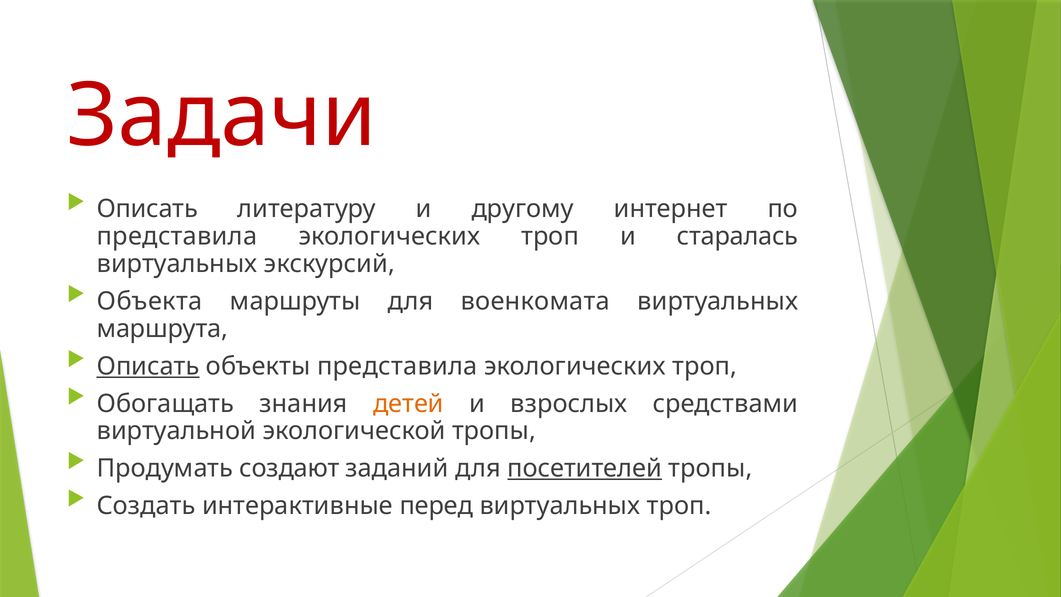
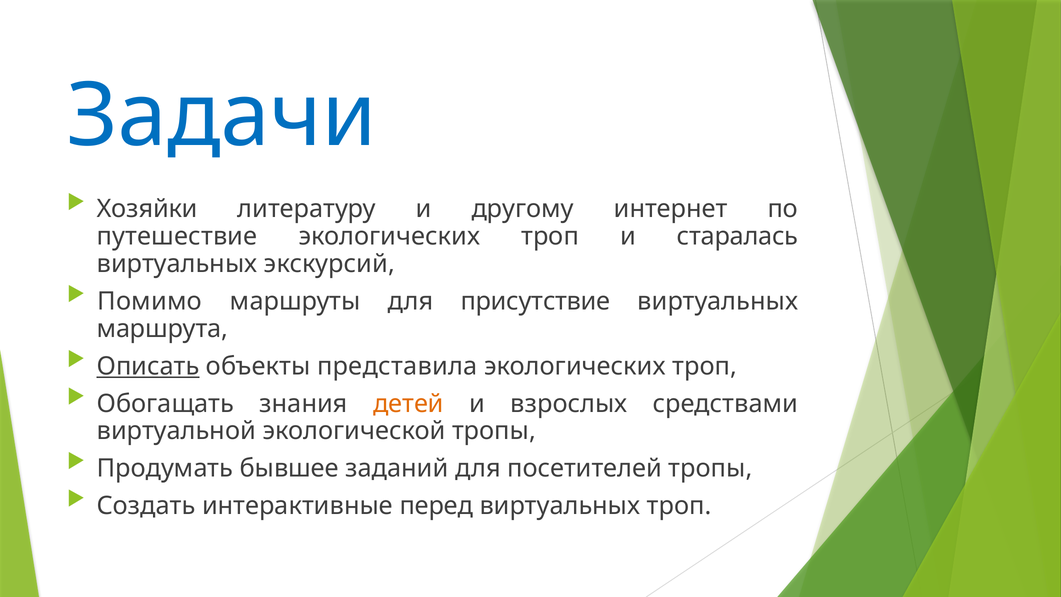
Задачи colour: red -> blue (222, 116)
Описать: Описать -> Хозяйки (147, 209)
представила: представила -> путешествие (177, 236)
Объекта: Объекта -> Помимо (150, 301)
военкомата: военкомата -> присутствие (536, 301)
создают: создают -> бывшее (289, 468)
посетителей underline: present -> none (585, 468)
